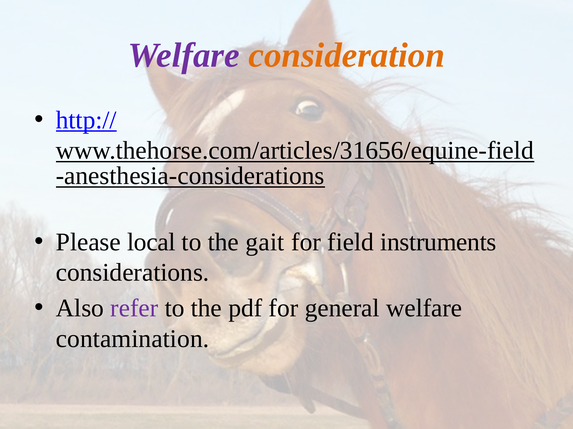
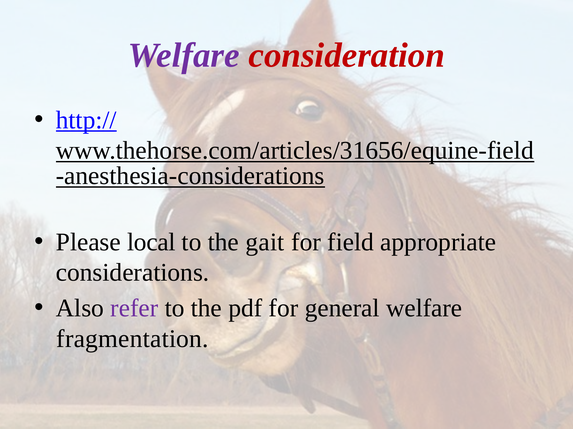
consideration colour: orange -> red (347, 55)
instruments: instruments -> appropriate (438, 242)
contamination: contamination -> fragmentation (132, 339)
